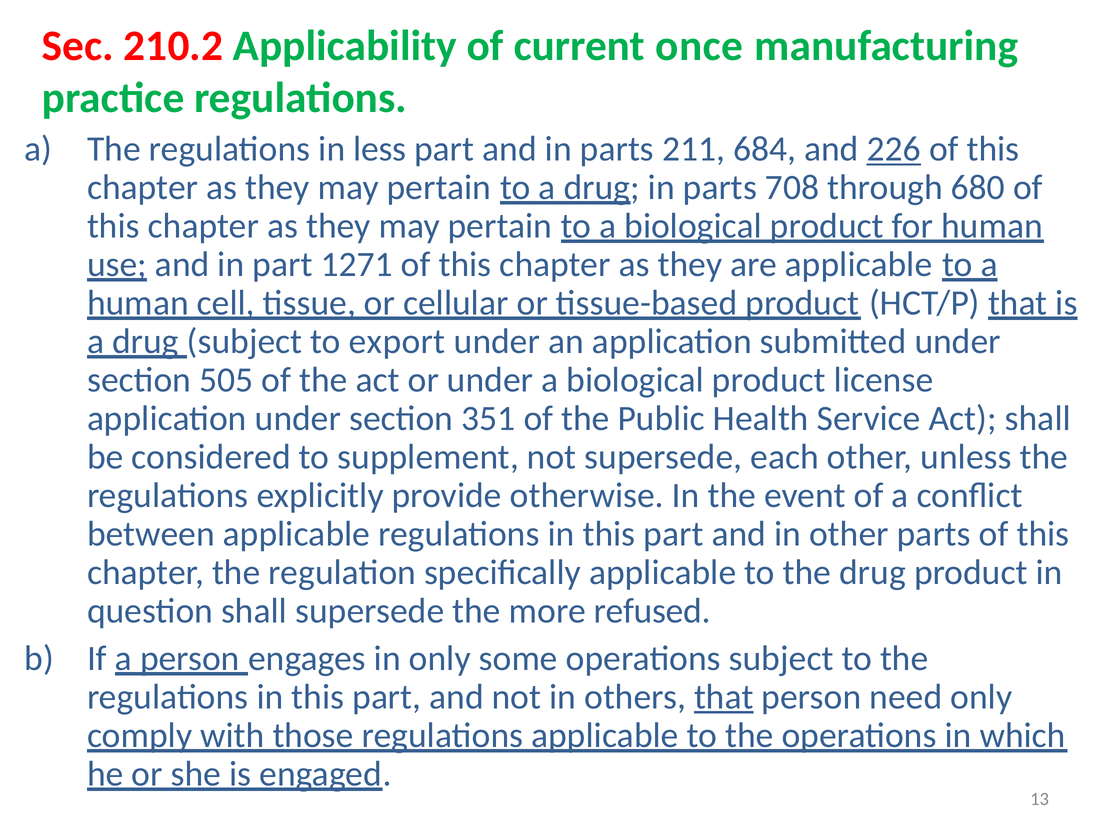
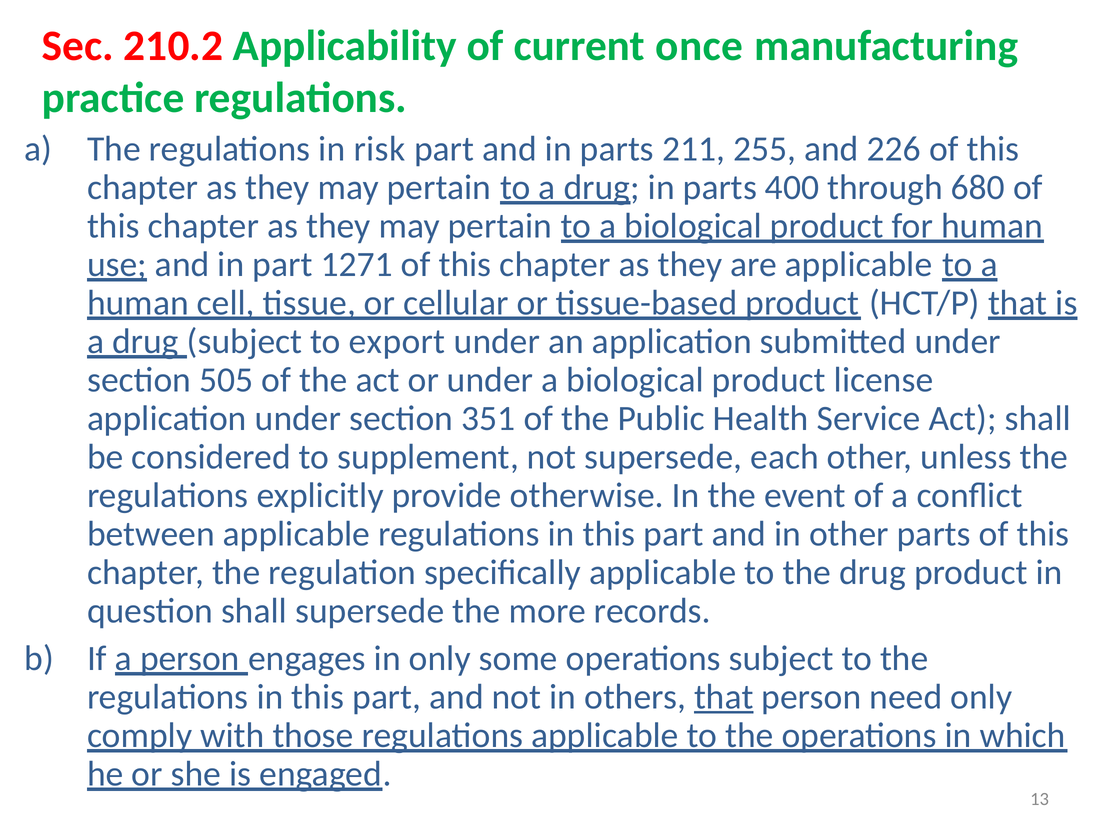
less: less -> risk (380, 149)
684: 684 -> 255 (765, 149)
226 underline: present -> none (894, 149)
708: 708 -> 400 (792, 188)
refused: refused -> records (652, 611)
